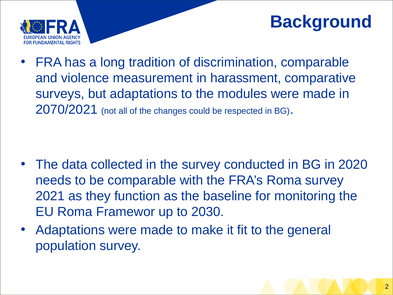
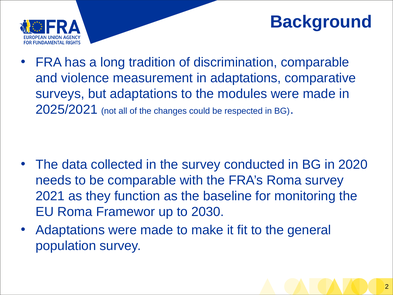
in harassment: harassment -> adaptations (246, 78)
2070/2021: 2070/2021 -> 2025/2021 (67, 109)
